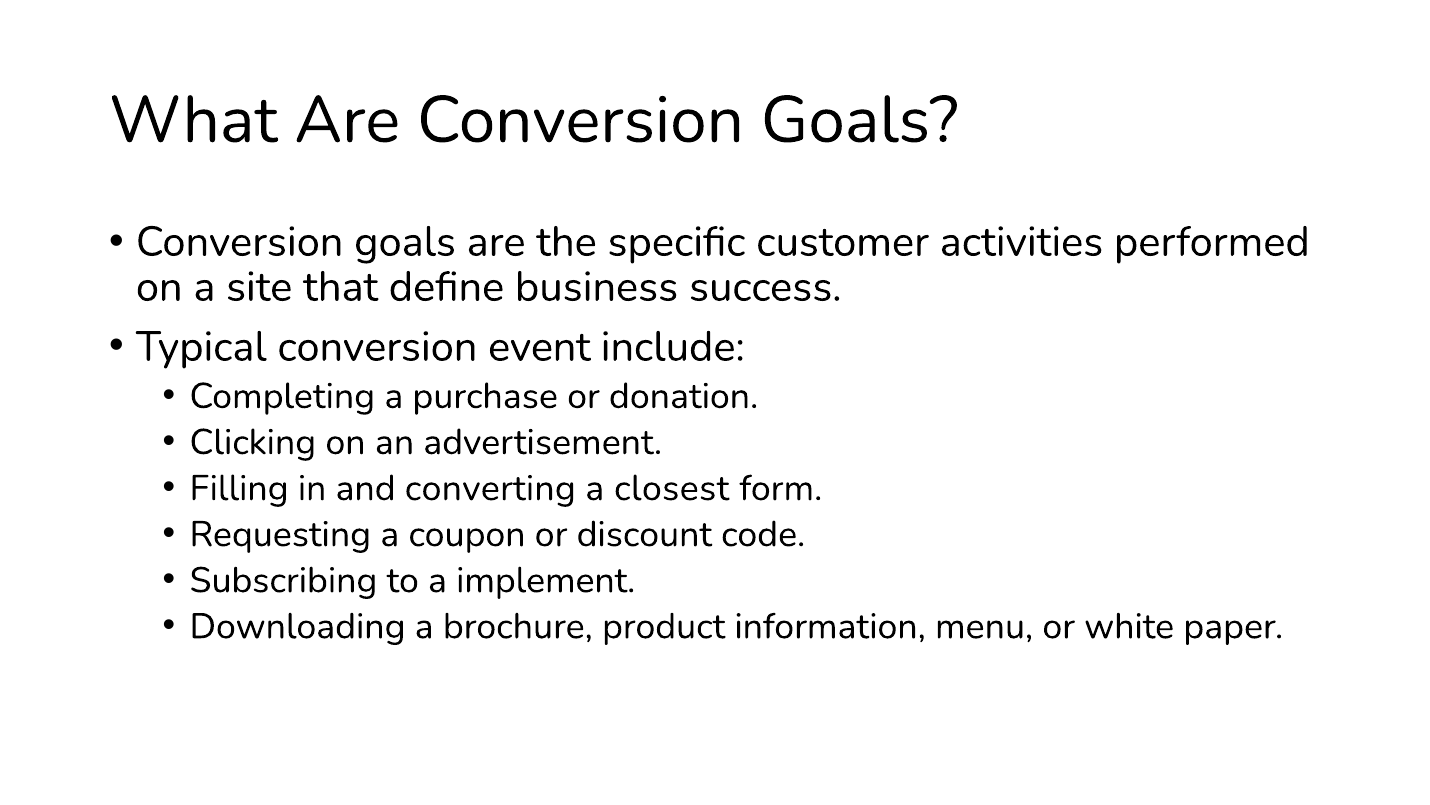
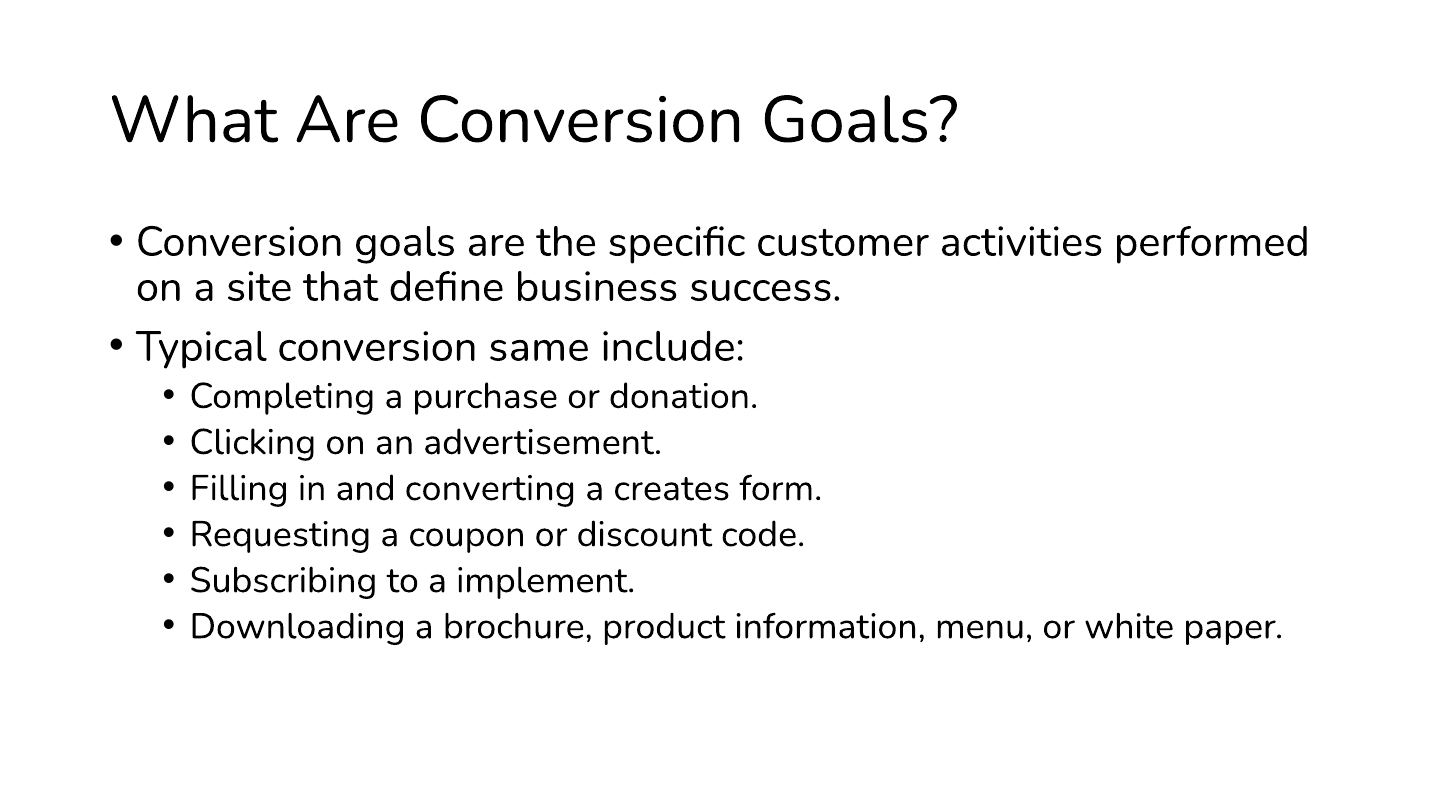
event: event -> same (539, 347)
closest: closest -> creates (672, 488)
